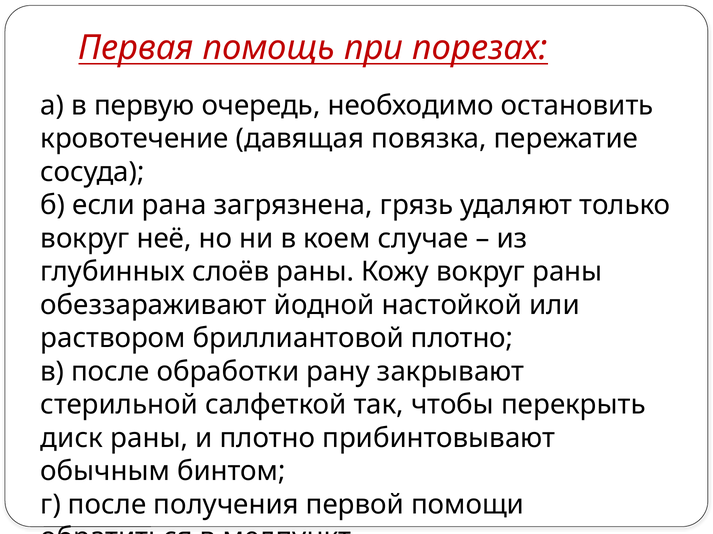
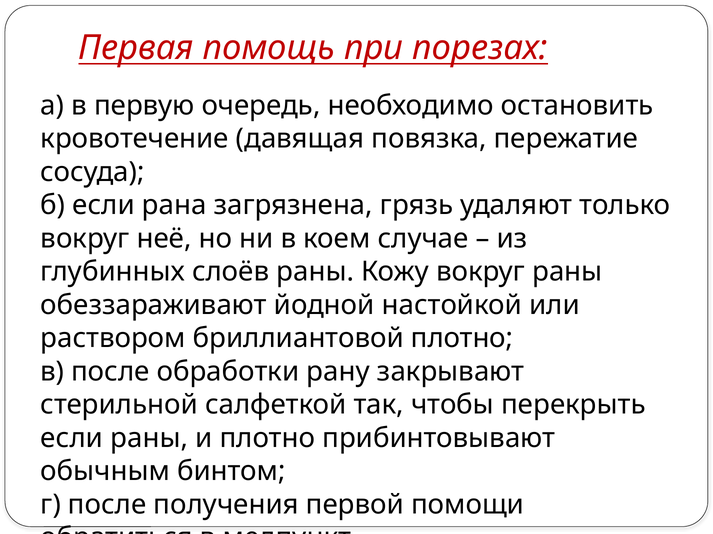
диск: диск -> если (72, 439)
